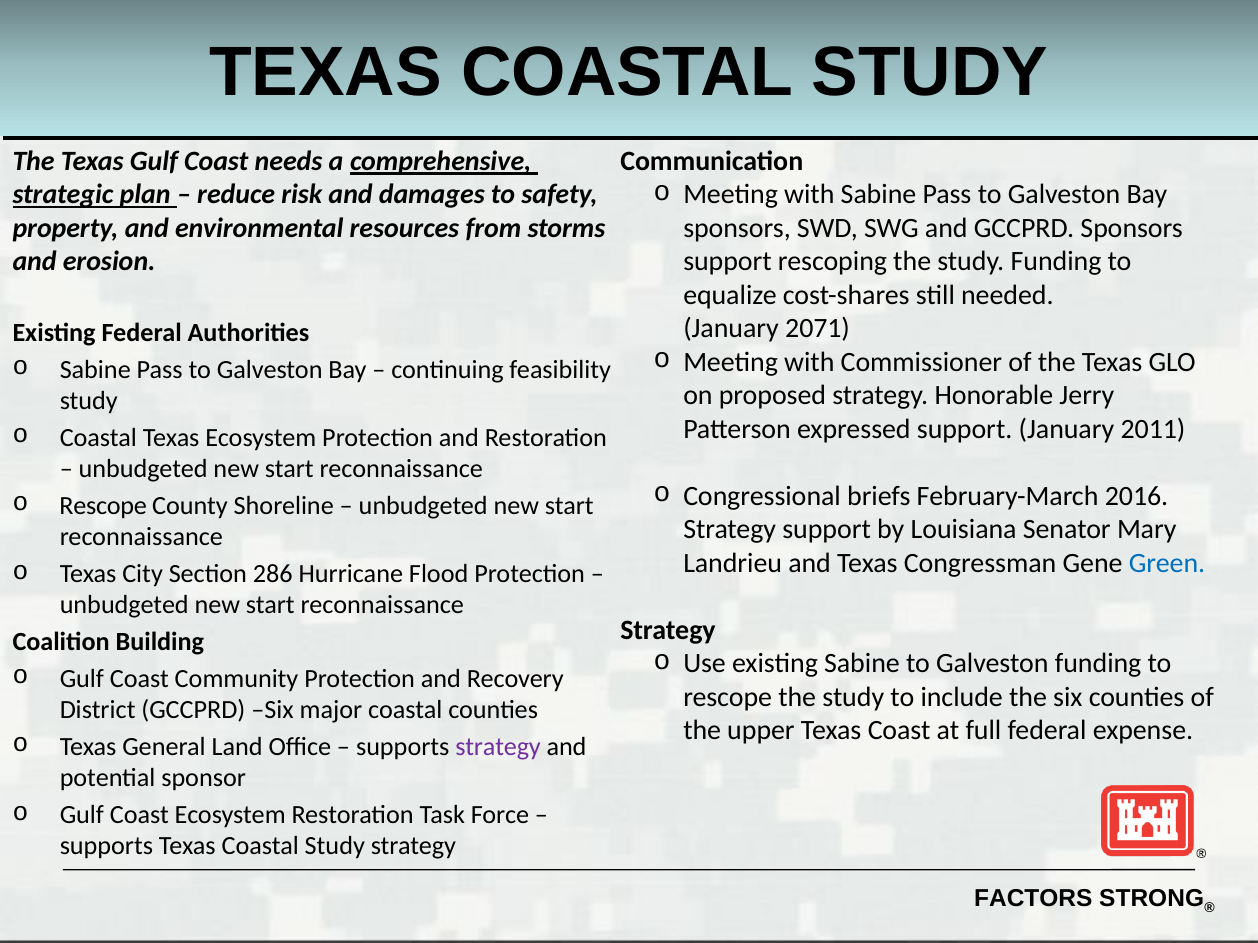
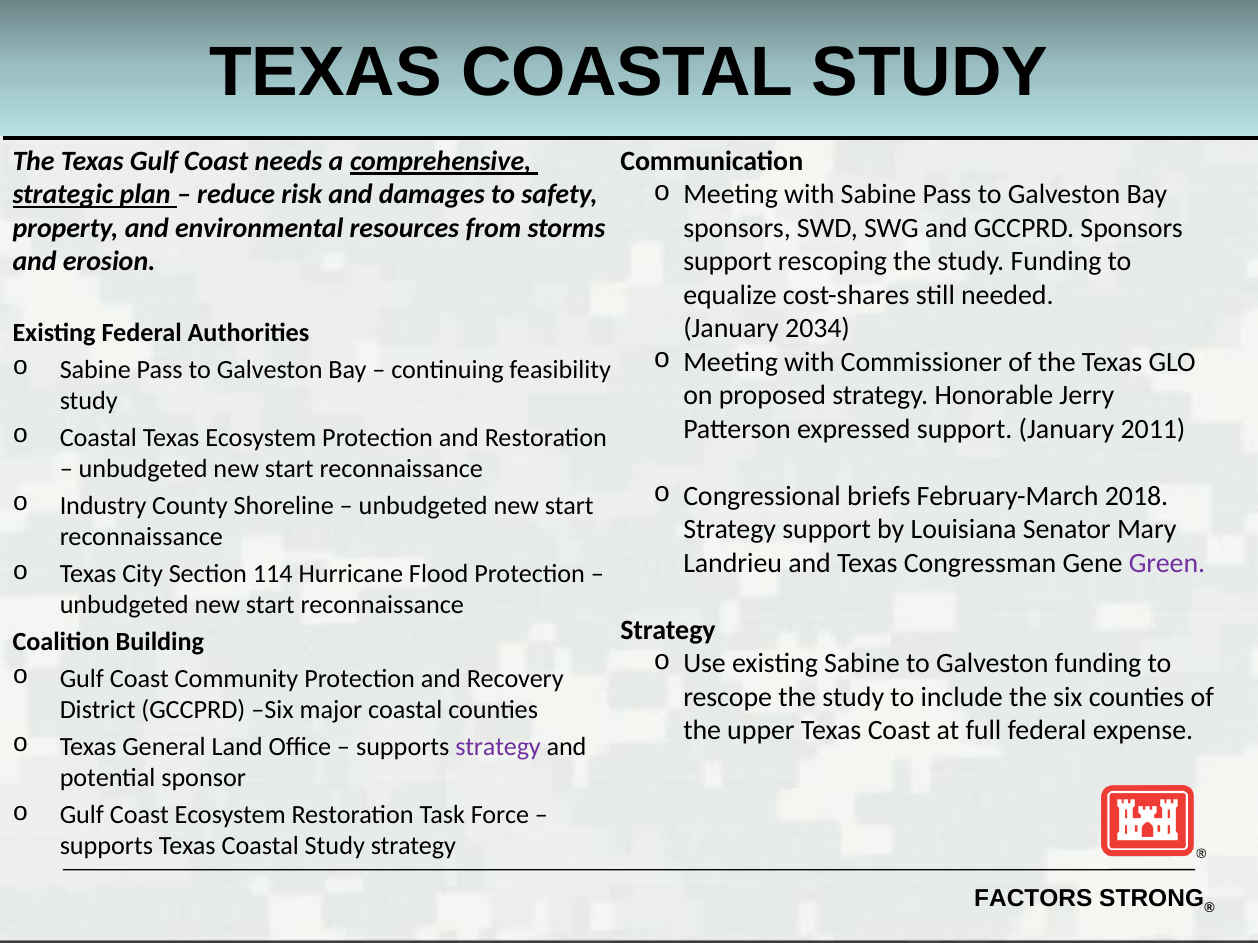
2071: 2071 -> 2034 (818, 329)
2016: 2016 -> 2018 (1137, 496)
Rescope: Rescope -> Industry (103, 506)
Green colour: blue -> purple (1167, 564)
286: 286 -> 114 (273, 574)
